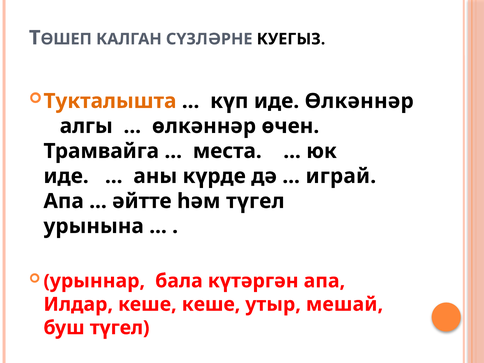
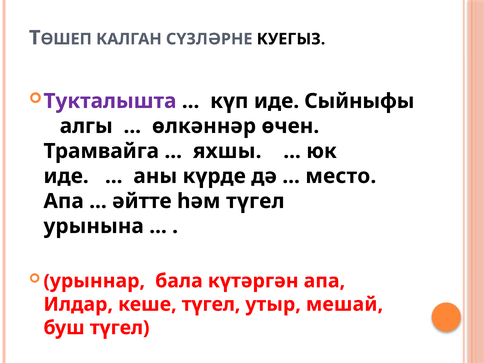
Тукталышта colour: orange -> purple (110, 101)
иде Өлкәннәр: Өлкәннәр -> Сыйныфы (359, 101)
места: места -> яхшы (227, 151)
играй: играй -> место (341, 176)
кеше кеше: кеше -> түгел (211, 304)
